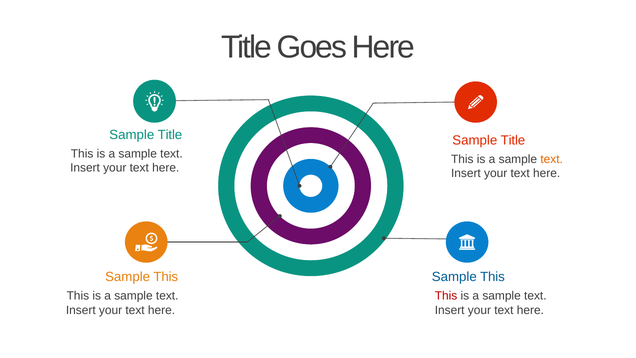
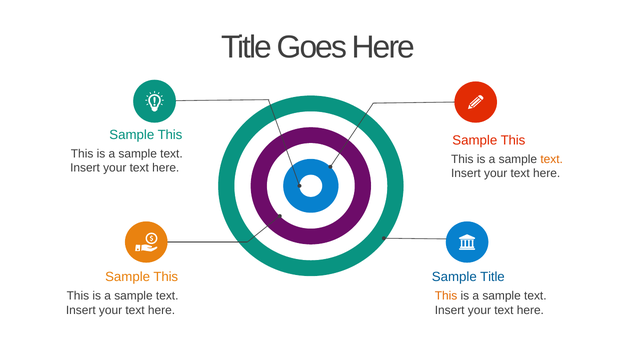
Title: Title -> This (170, 135)
Title: Title -> This (513, 140)
This: This -> Title (492, 277)
This colour: red -> orange (446, 296)
